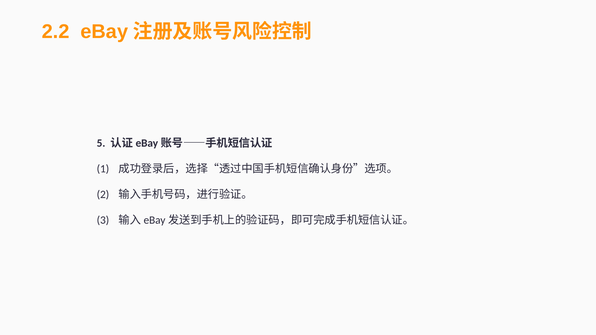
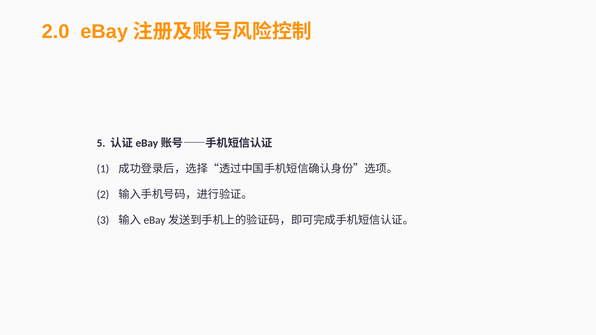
2.2: 2.2 -> 2.0 (56, 32)
